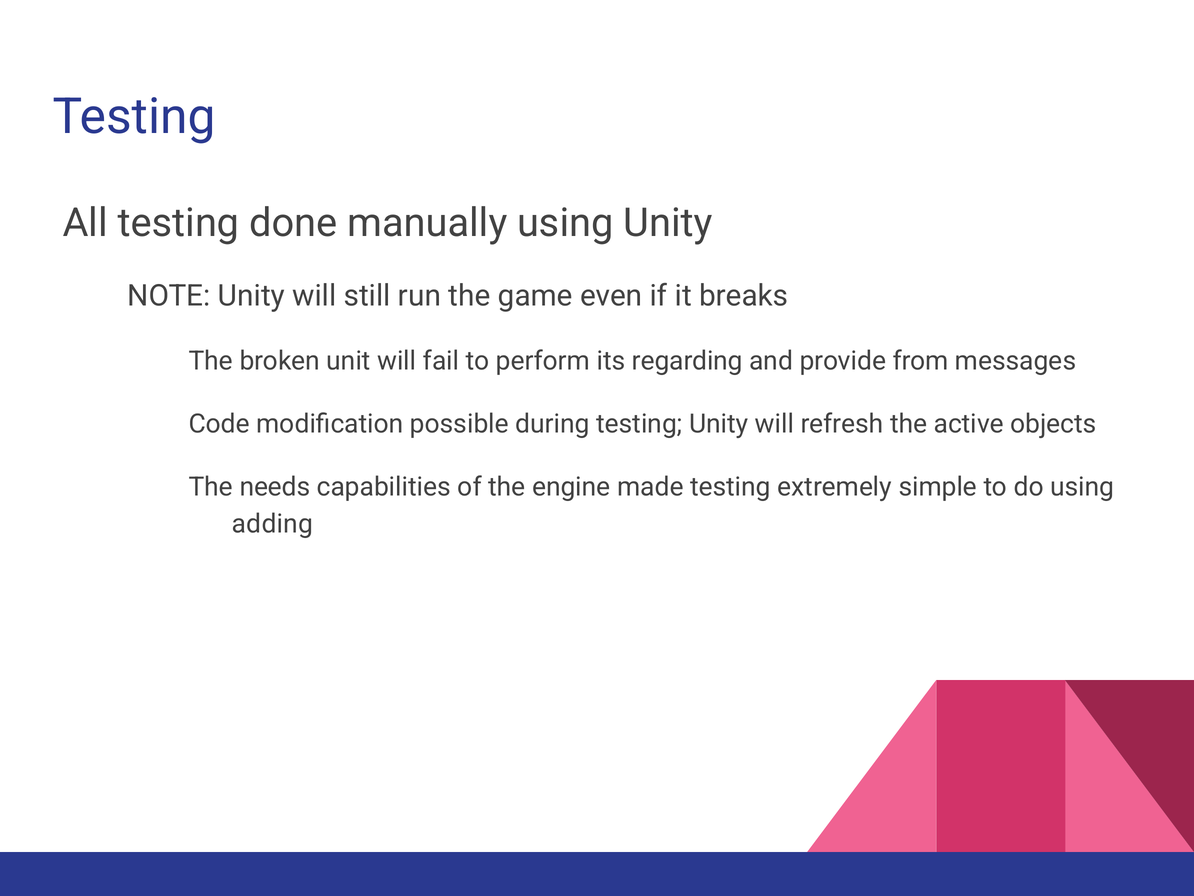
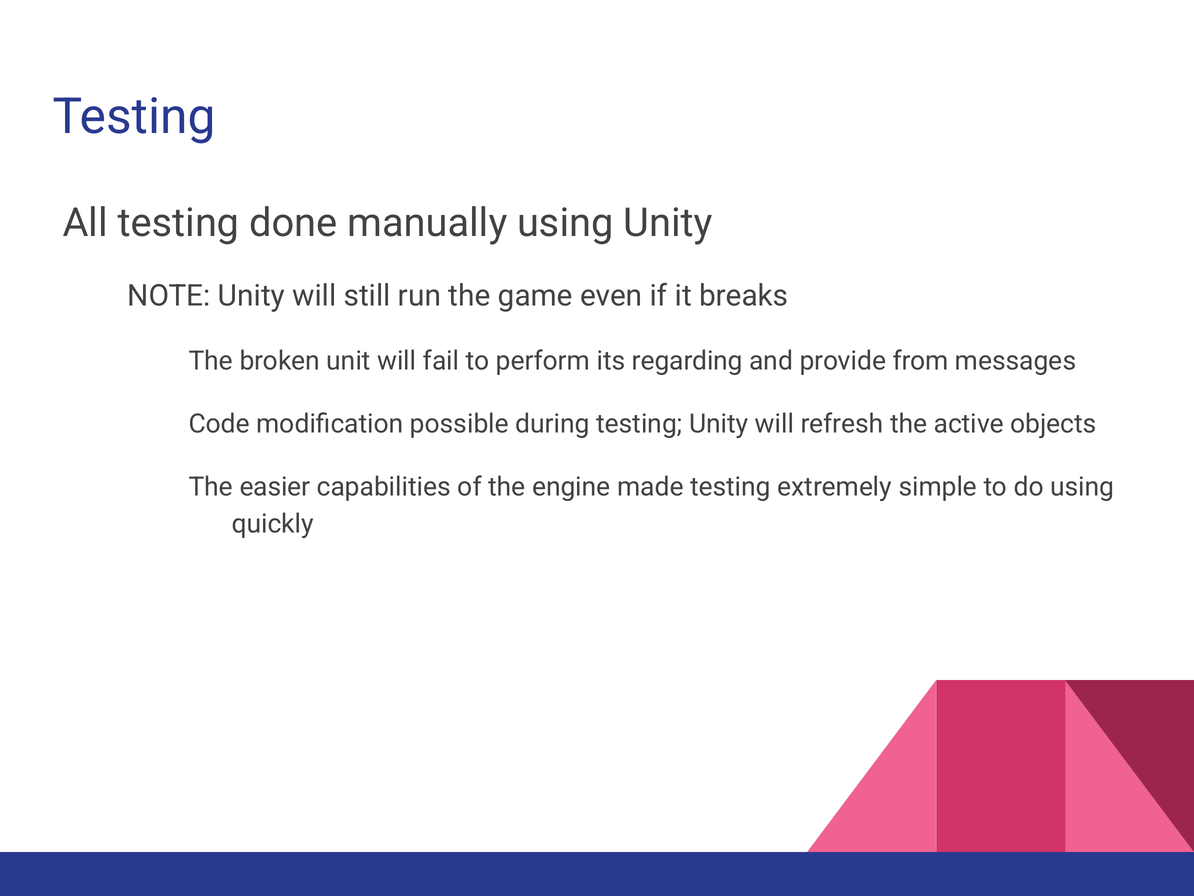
needs: needs -> easier (275, 487)
adding: adding -> quickly (273, 523)
